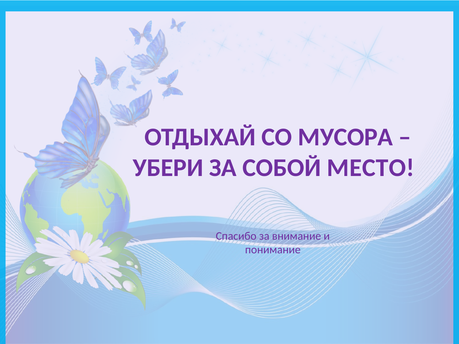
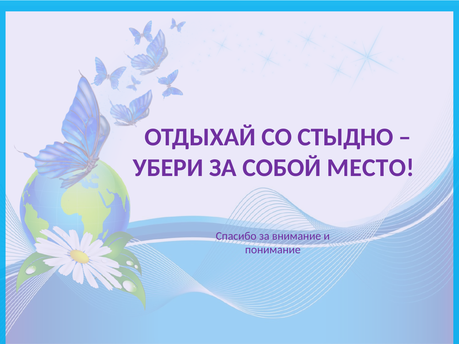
МУСОРА: МУСОРА -> СТЫДНО (345, 137)
